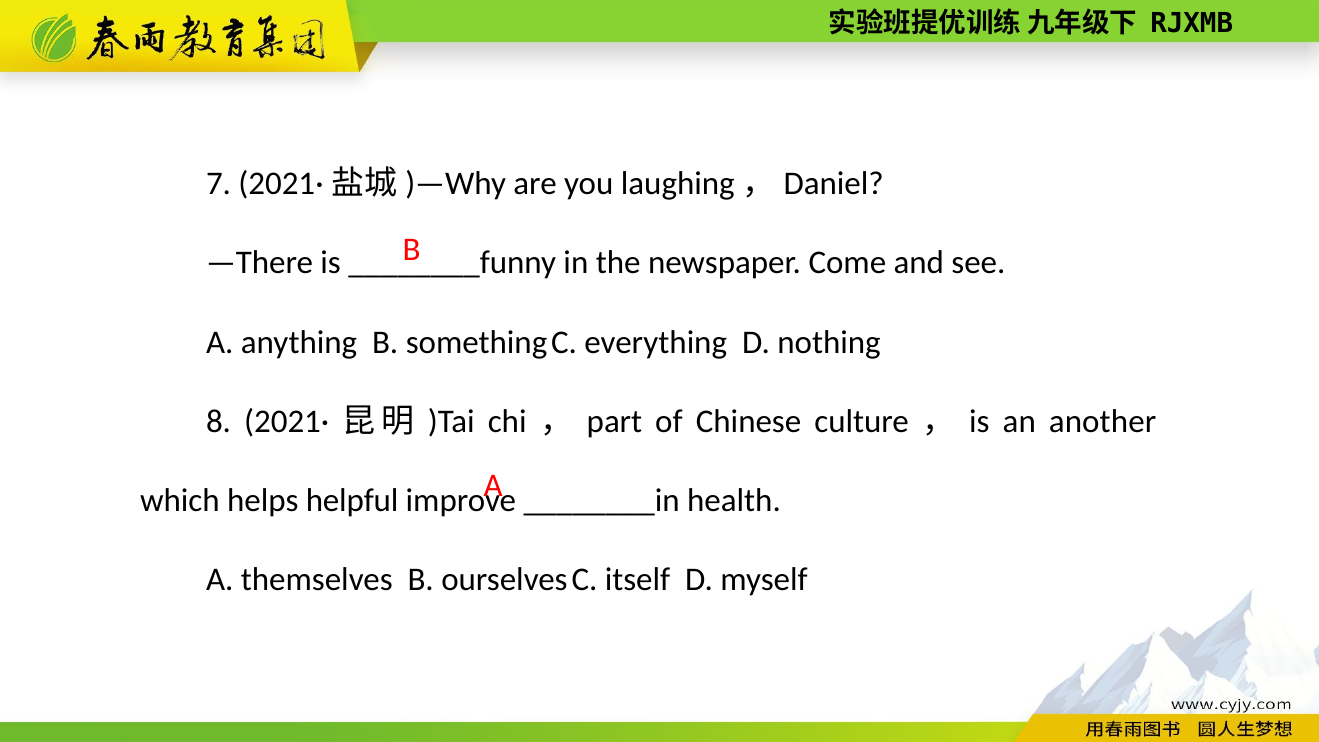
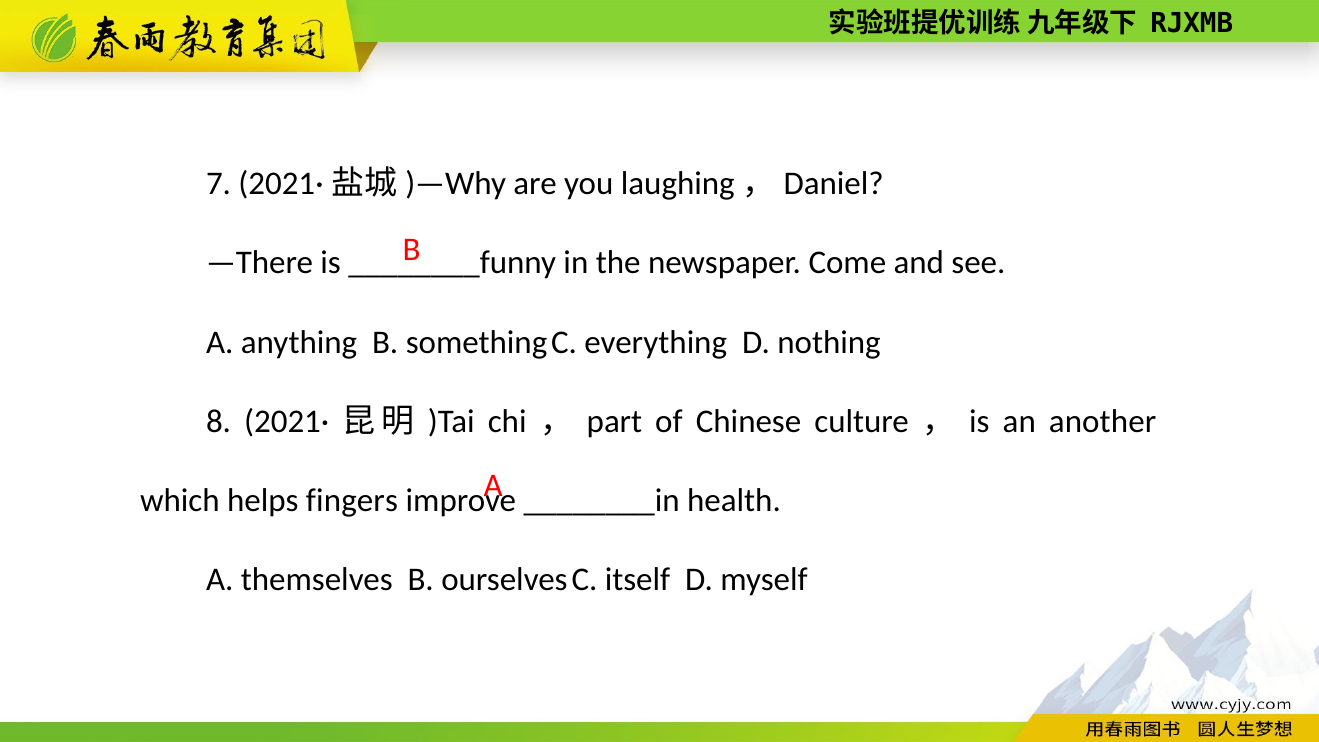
helpful: helpful -> fingers (352, 500)
